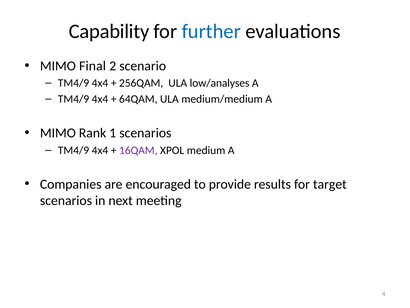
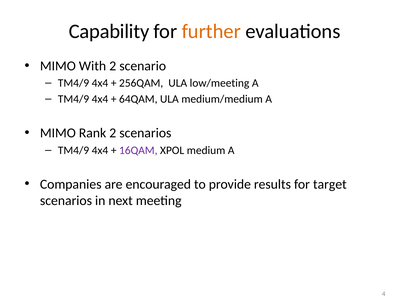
further colour: blue -> orange (211, 31)
Final: Final -> With (93, 66)
low/analyses: low/analyses -> low/meeting (220, 83)
Rank 1: 1 -> 2 (113, 133)
